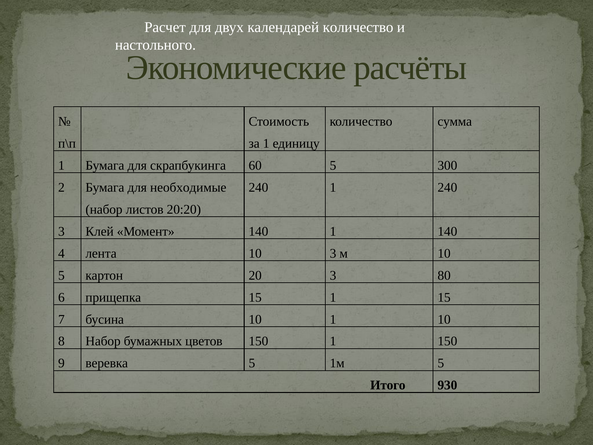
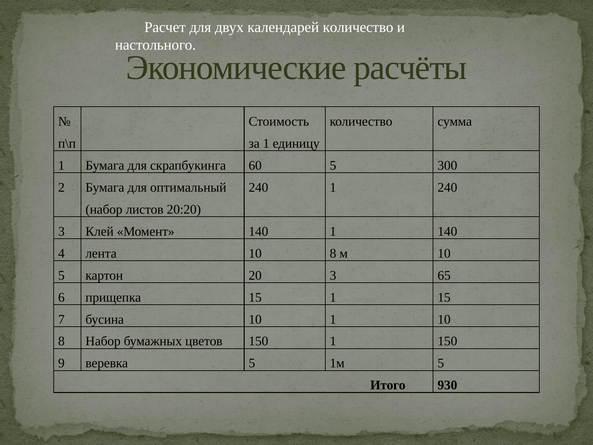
необходимые: необходимые -> оптимальный (188, 187)
лента 10 3: 3 -> 8 (333, 253)
80: 80 -> 65 (444, 275)
